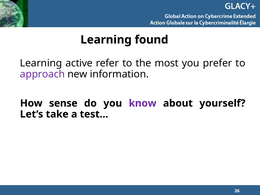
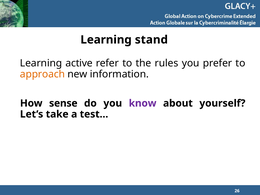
found: found -> stand (151, 40)
most: most -> rules (167, 63)
approach colour: purple -> orange (42, 74)
